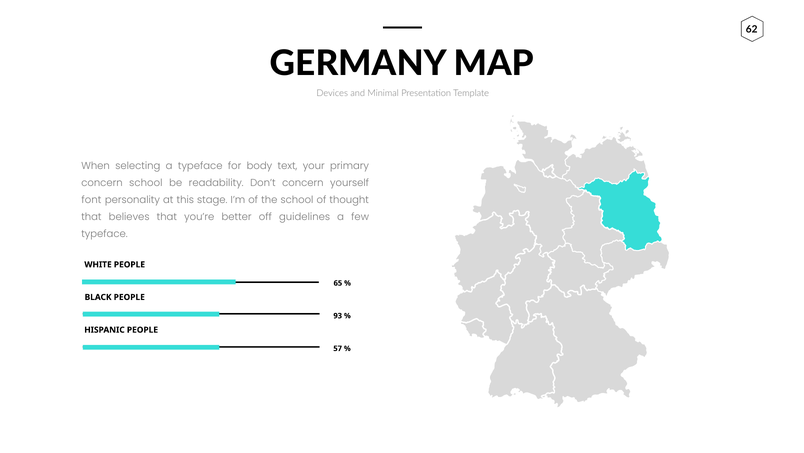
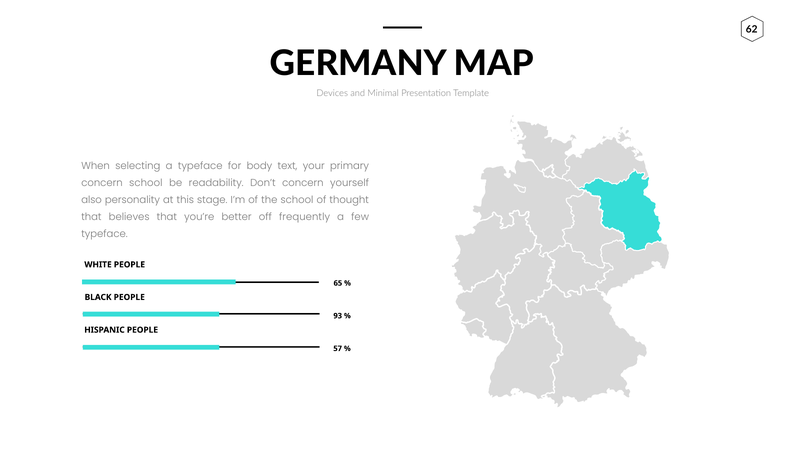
font: font -> also (92, 200)
guidelines: guidelines -> frequently (305, 216)
